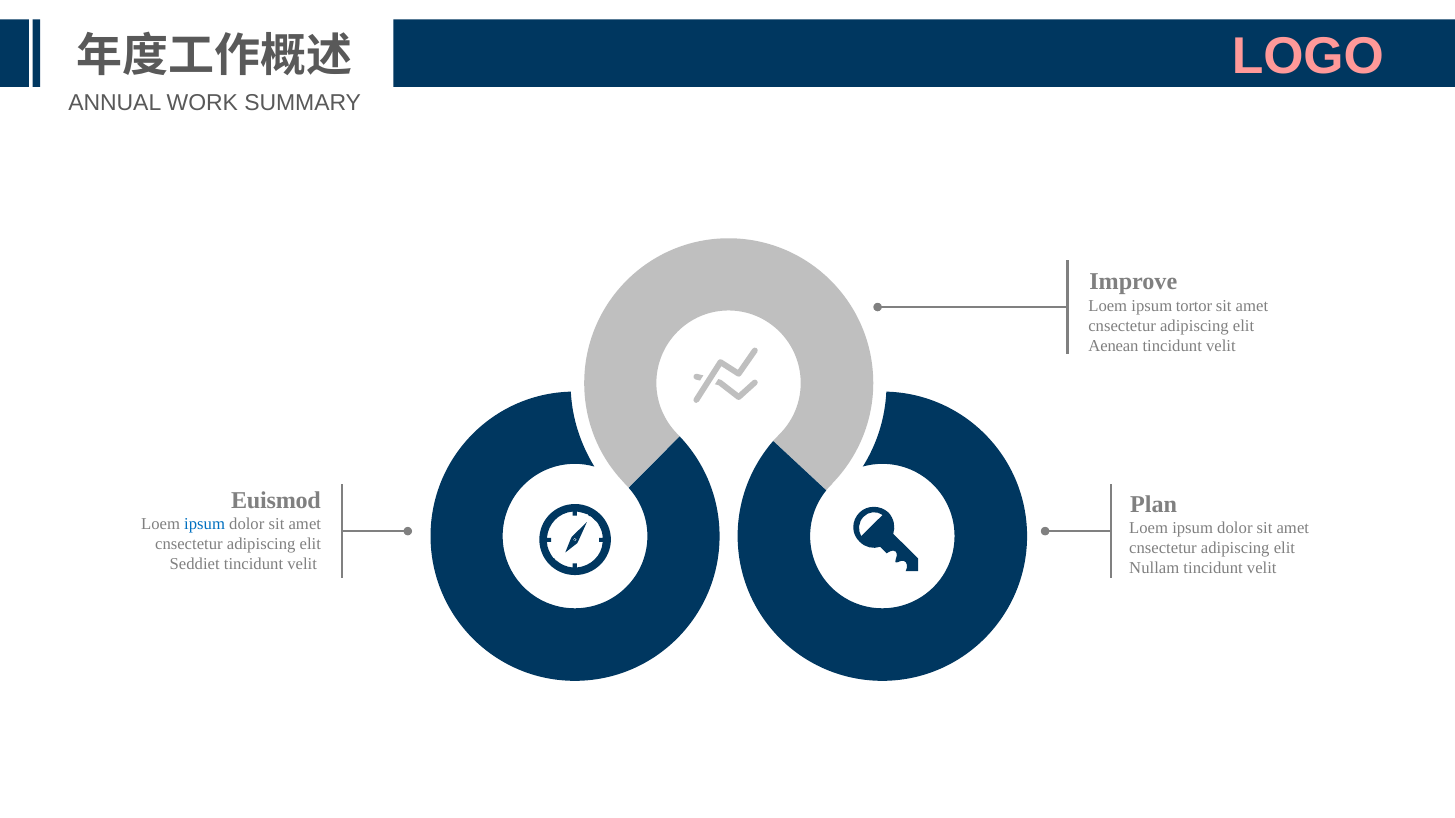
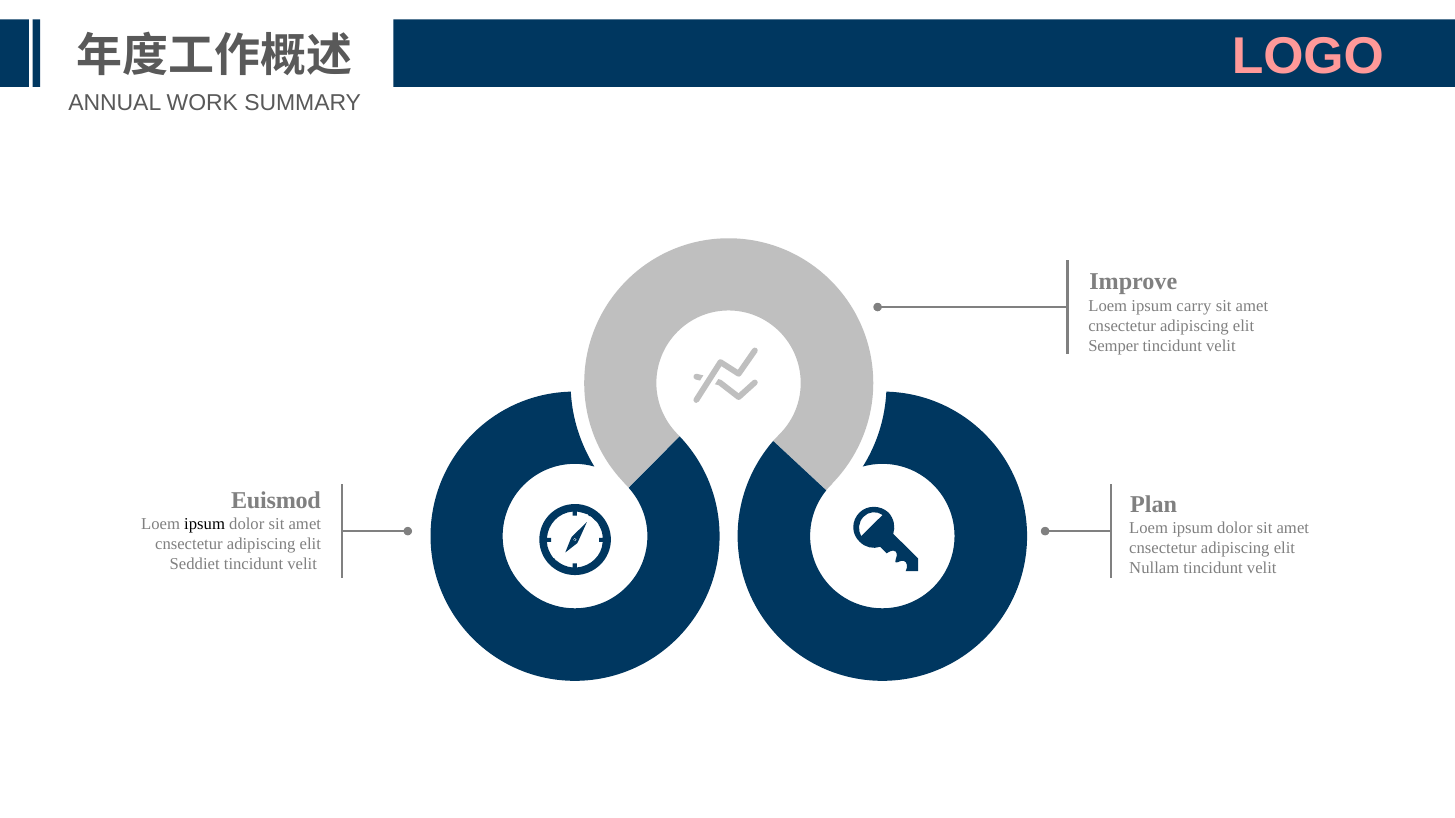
tortor: tortor -> carry (1194, 306)
Aenean: Aenean -> Semper (1113, 346)
ipsum colour: blue -> black (205, 525)
